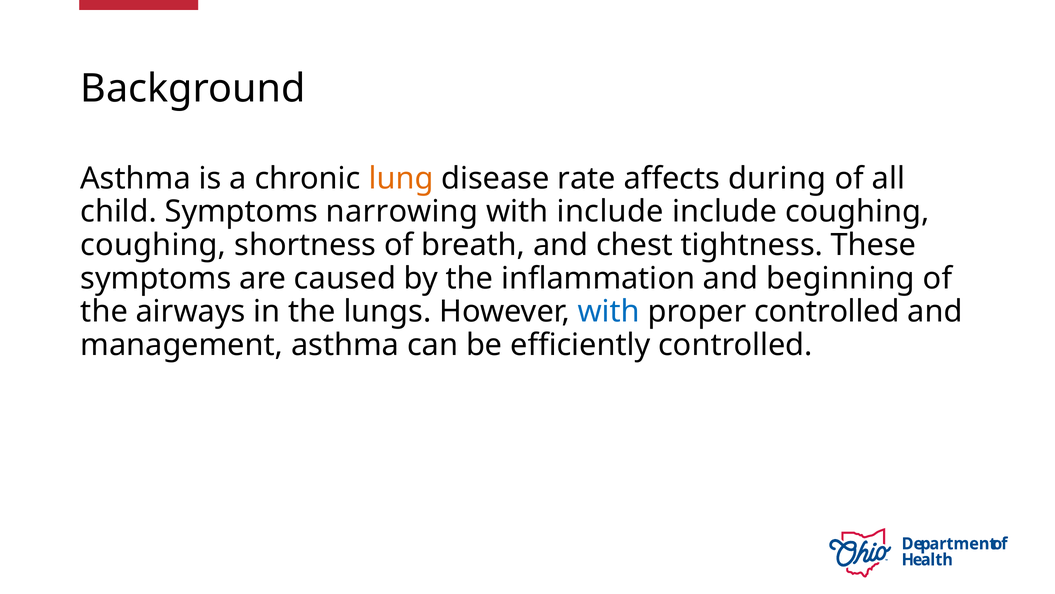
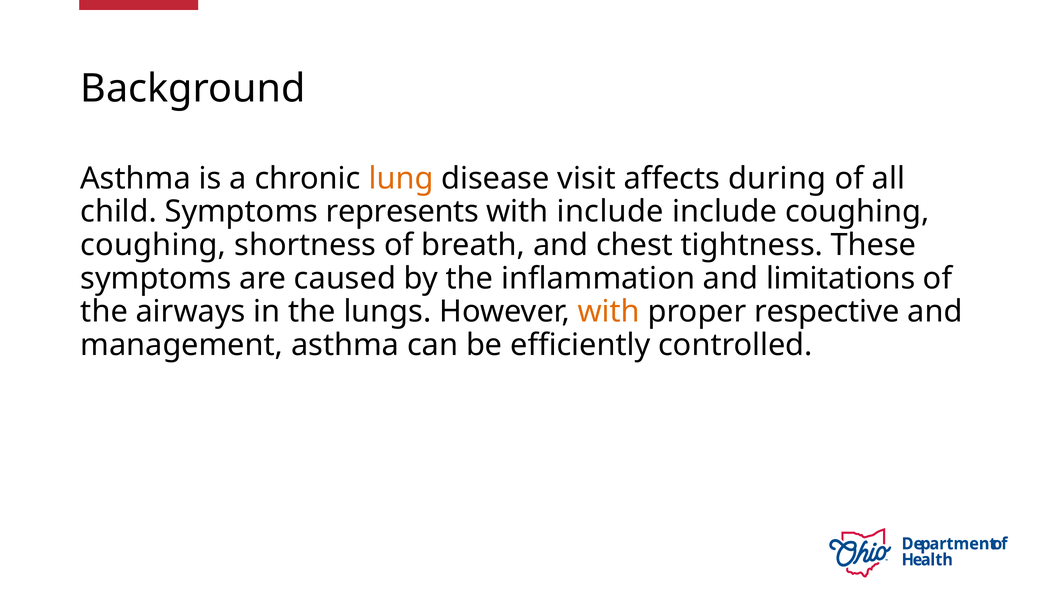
rate: rate -> visit (587, 178)
narrowing: narrowing -> represents (402, 212)
beginning: beginning -> limitations (841, 278)
with colour: blue -> orange (609, 311)
proper controlled: controlled -> respective (827, 311)
